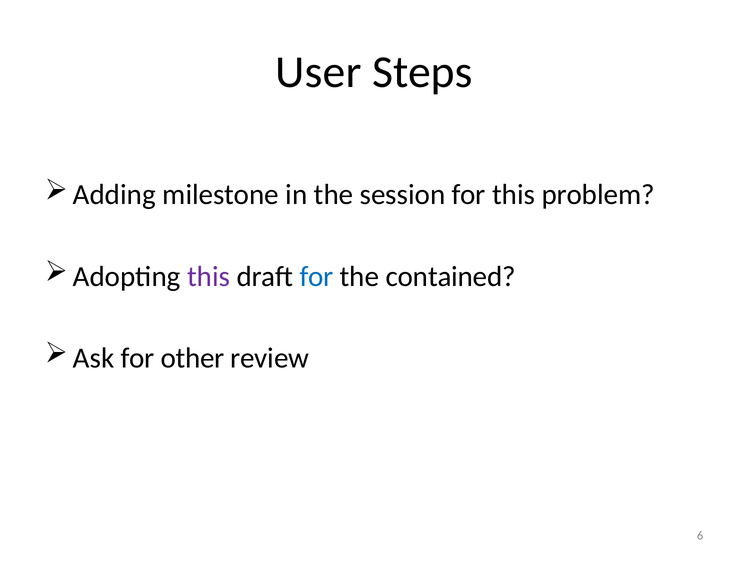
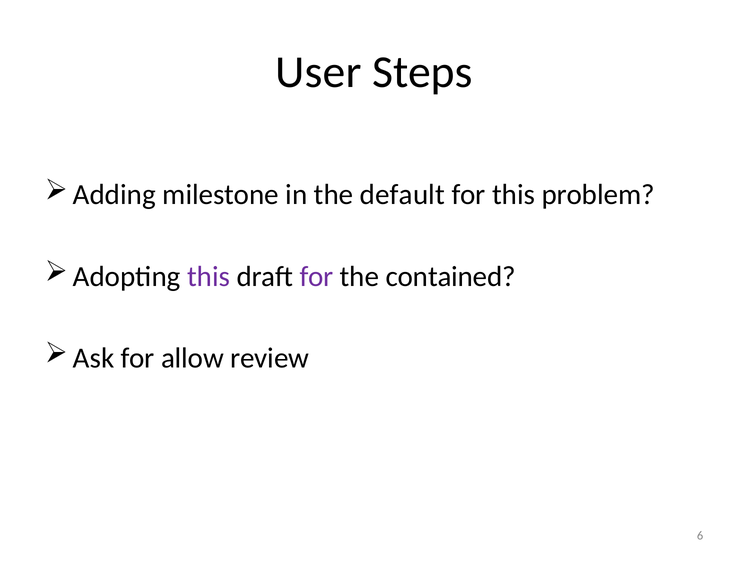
session: session -> default (402, 195)
for colour: blue -> purple (316, 276)
other: other -> allow (192, 358)
